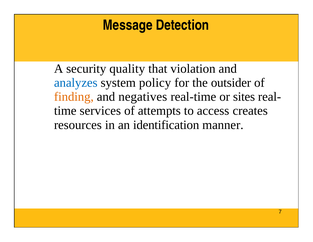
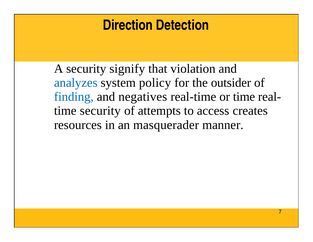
Message: Message -> Direction (128, 25)
quality: quality -> signify (127, 69)
finding colour: orange -> blue (74, 97)
or sites: sites -> time (244, 97)
time services: services -> security (100, 111)
identification: identification -> masquerader (166, 125)
